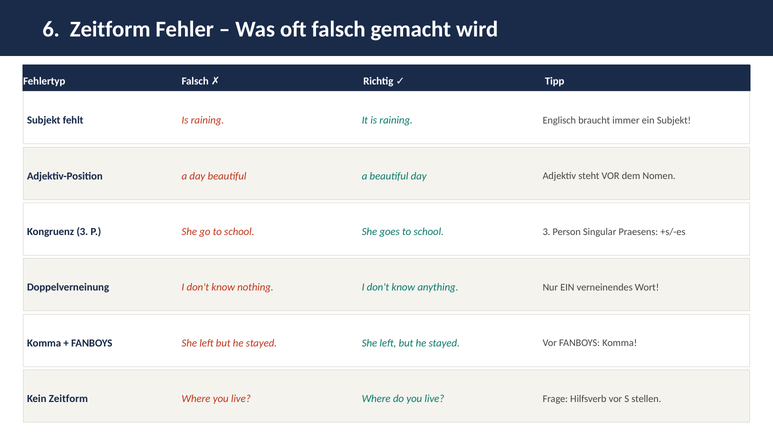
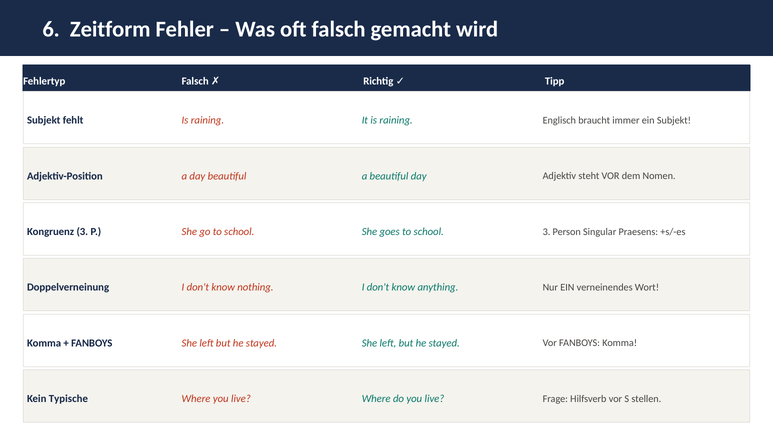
Kein Zeitform: Zeitform -> Typische (68, 399)
